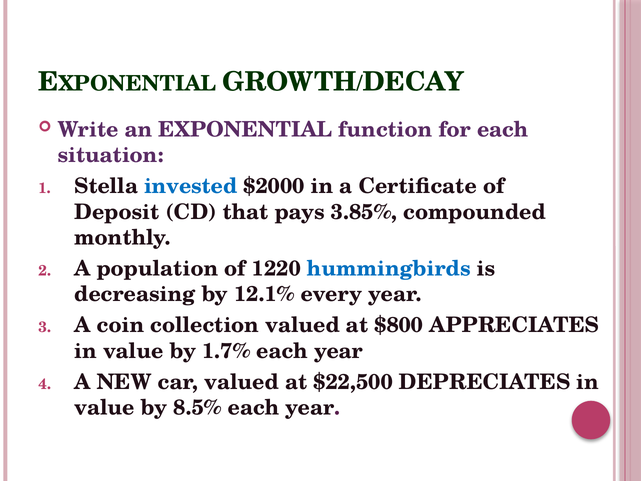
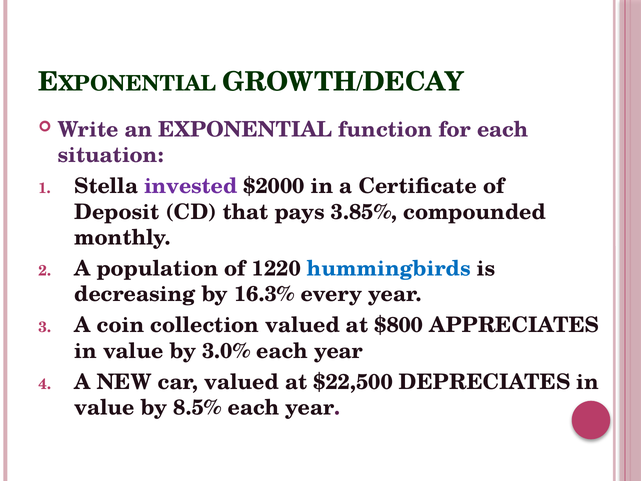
invested colour: blue -> purple (191, 186)
12.1%: 12.1% -> 16.3% (264, 294)
1.7%: 1.7% -> 3.0% (226, 351)
